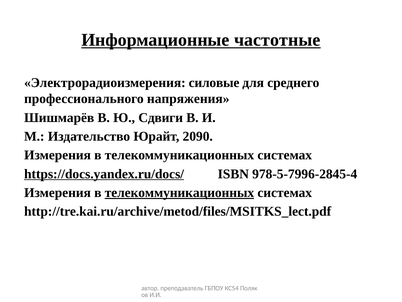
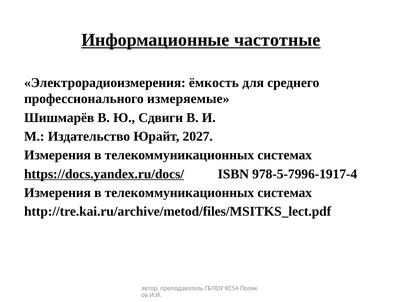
силовые: силовые -> ёмкость (214, 83)
напряжения: напряжения -> измеряемые (188, 99)
2090: 2090 -> 2027 (198, 136)
978-5-7996-2845-4: 978-5-7996-2845-4 -> 978-5-7996-1917-4 (305, 174)
телекоммуникационных underline: present -> none (179, 192)
